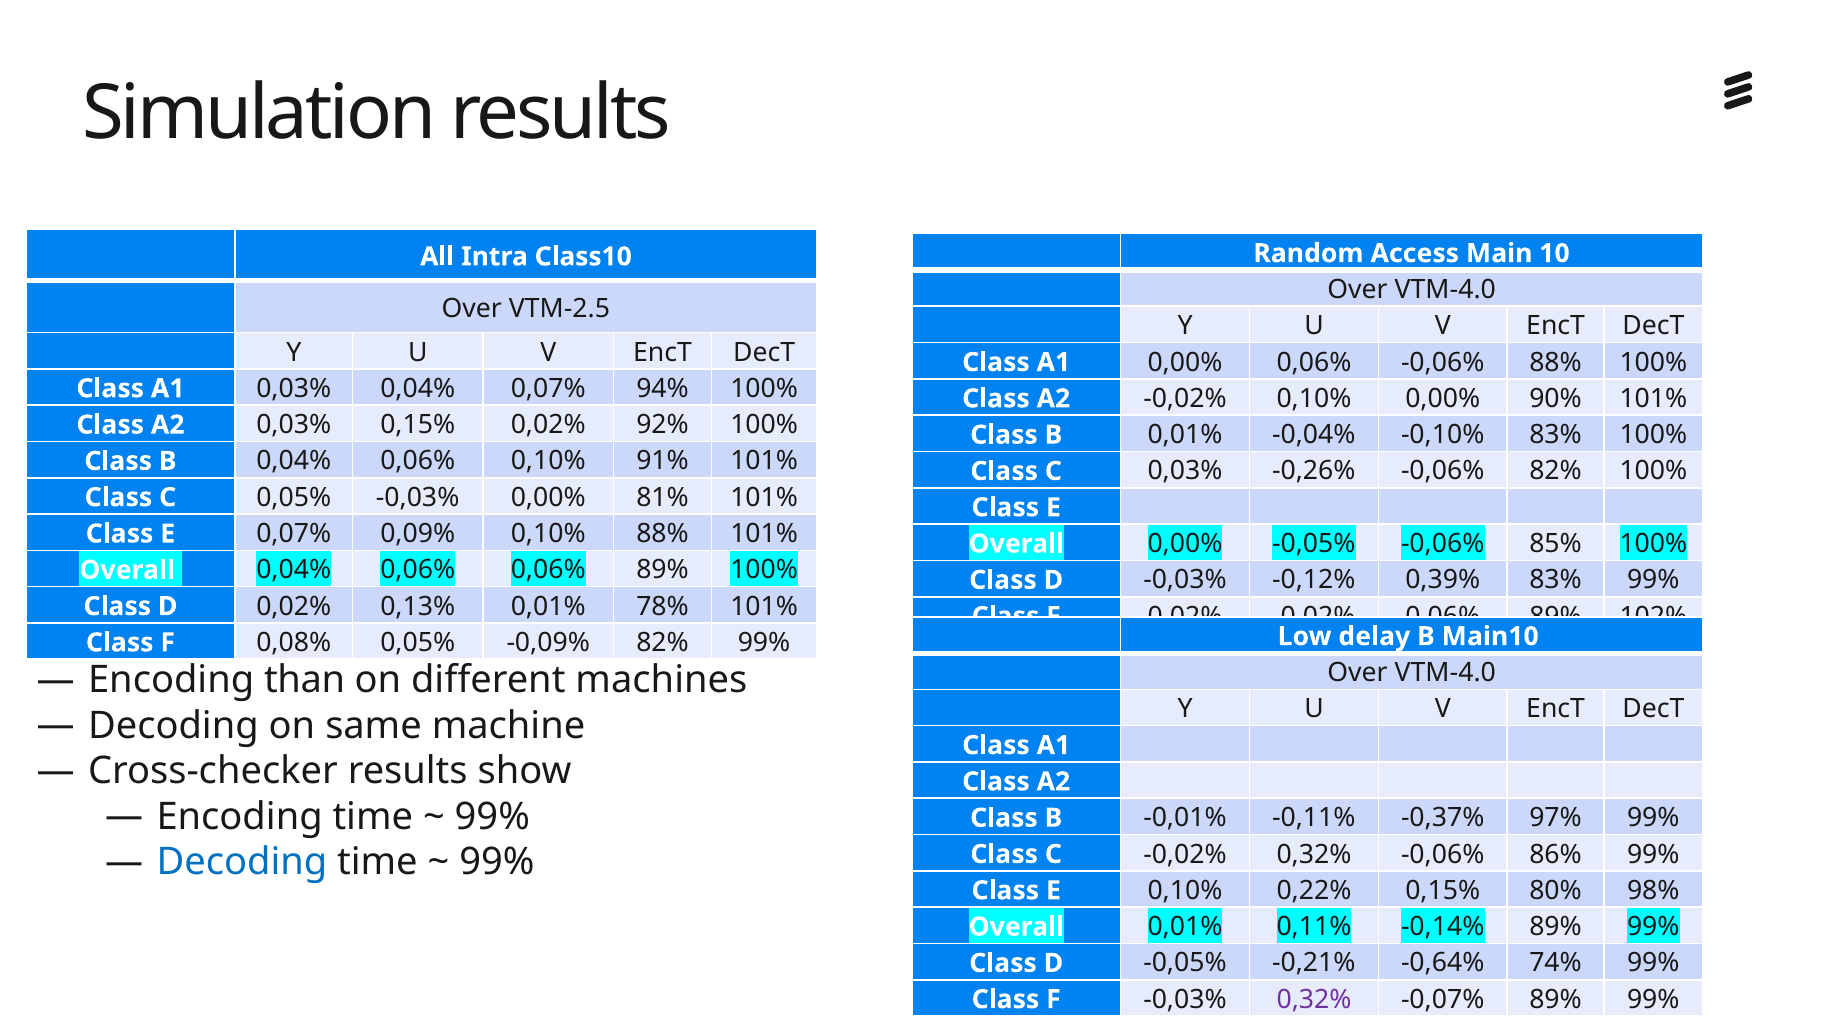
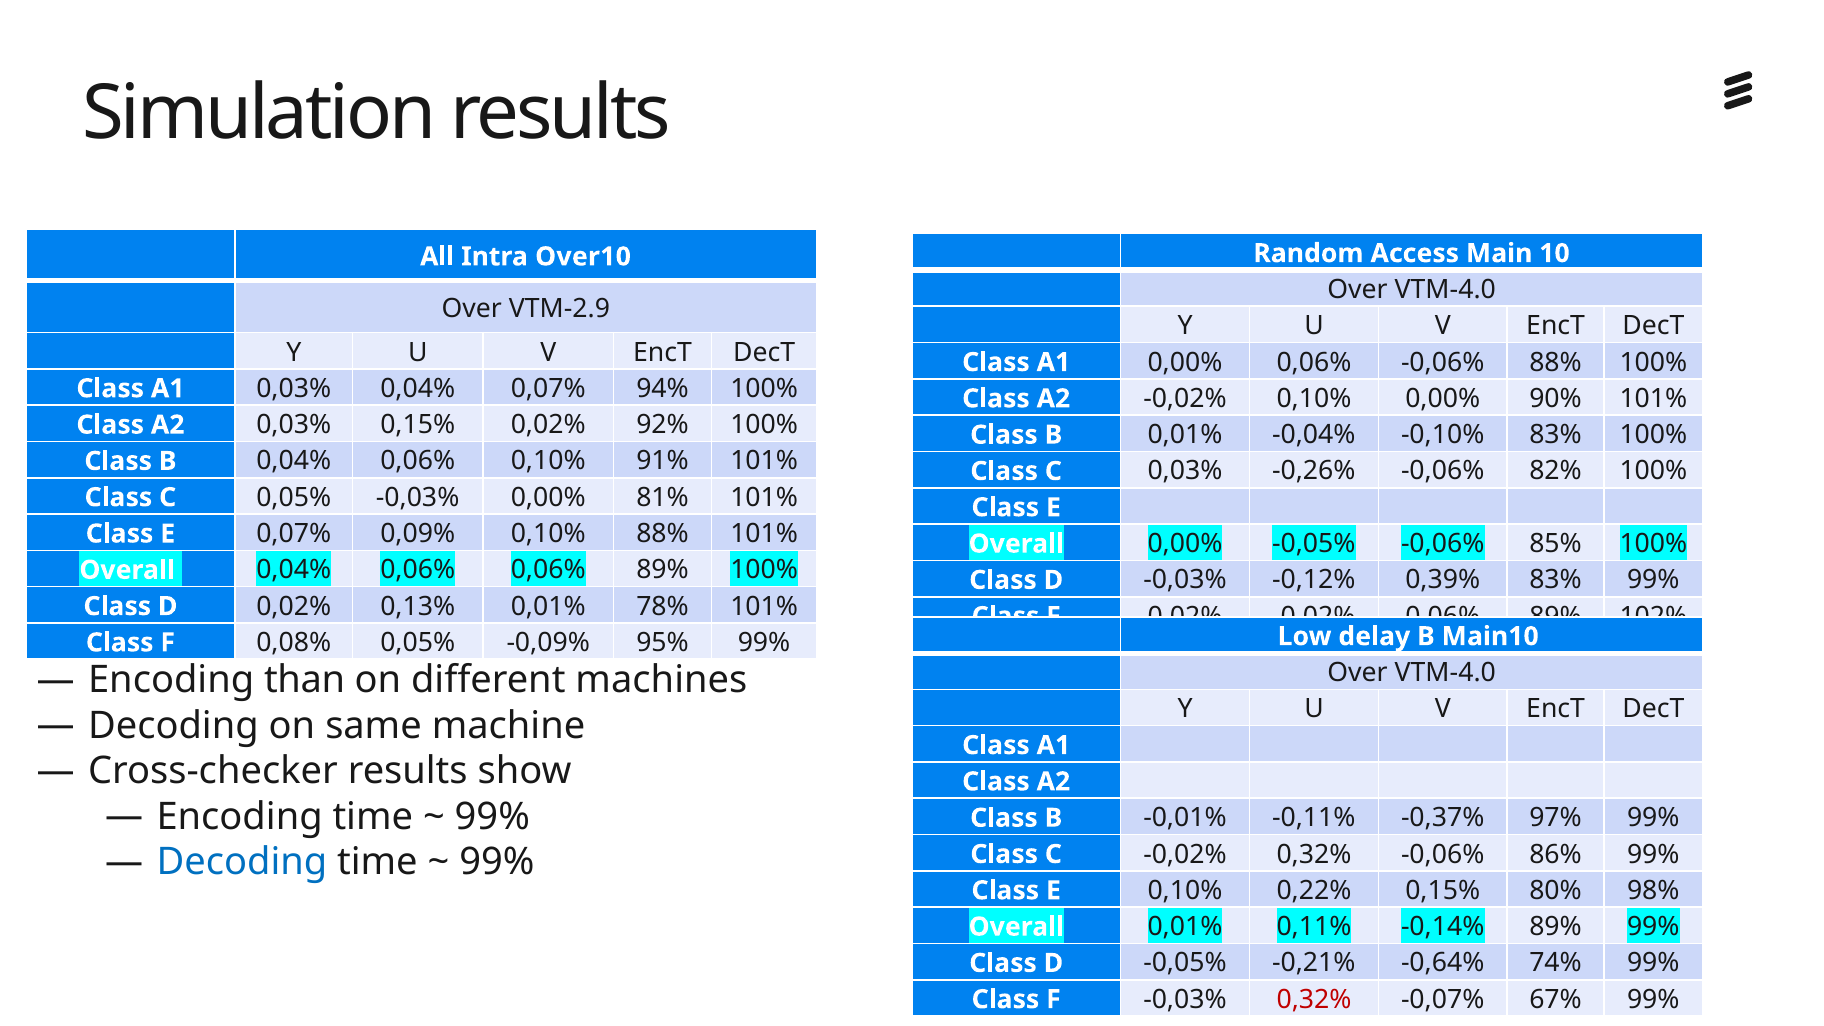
Class10: Class10 -> Over10 (583, 257)
VTM-2.5: VTM-2.5 -> VTM-2.9 (560, 308)
-0,09% 82%: 82% -> 95% (663, 643)
0,32% colour: purple -> red (1314, 999)
-0,07% 89%: 89% -> 67% (1556, 999)
